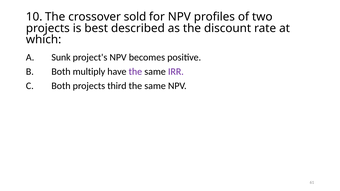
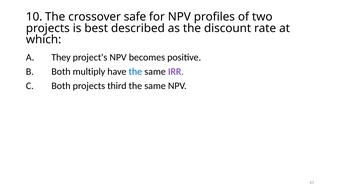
sold: sold -> safe (135, 17)
Sunk: Sunk -> They (61, 57)
the colour: purple -> blue (135, 72)
